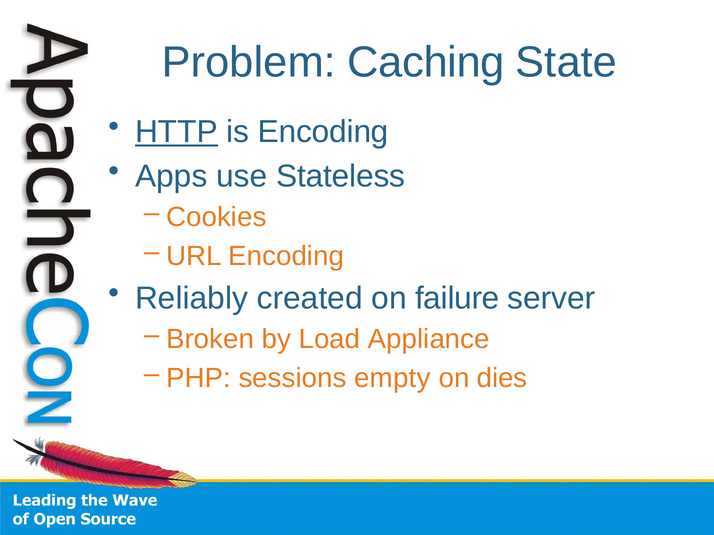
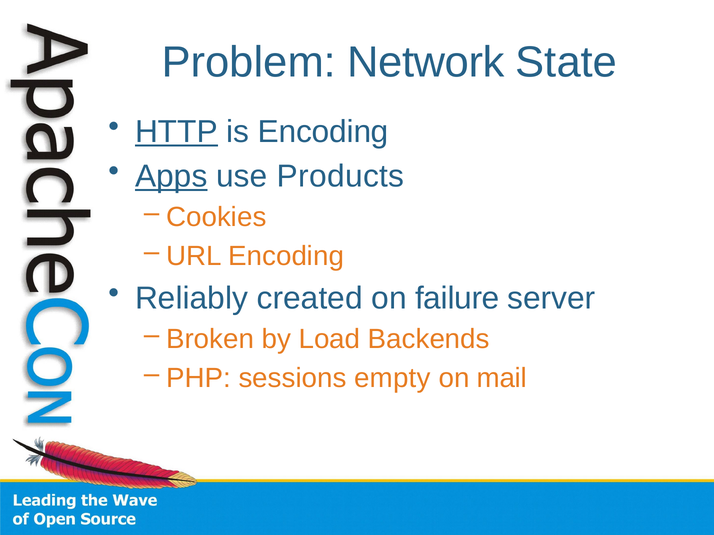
Caching: Caching -> Network (426, 63)
Apps underline: none -> present (171, 176)
Stateless: Stateless -> Products (340, 176)
Appliance: Appliance -> Backends (429, 340)
dies: dies -> mail (502, 379)
